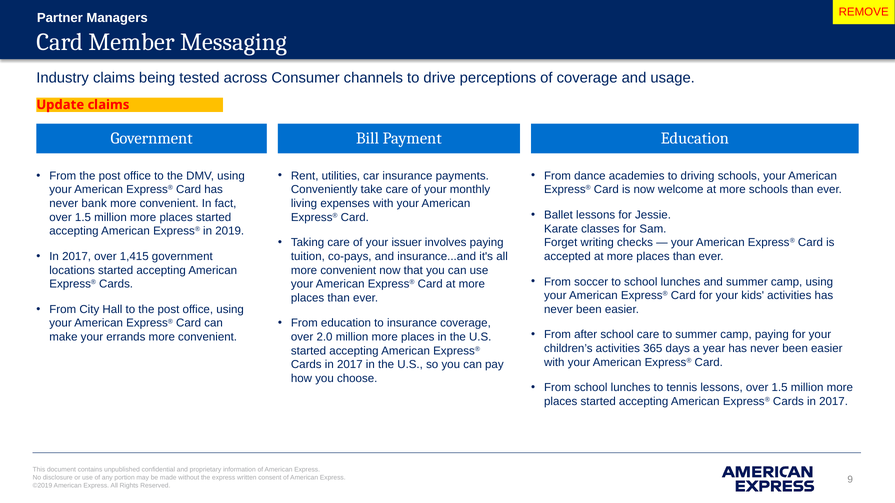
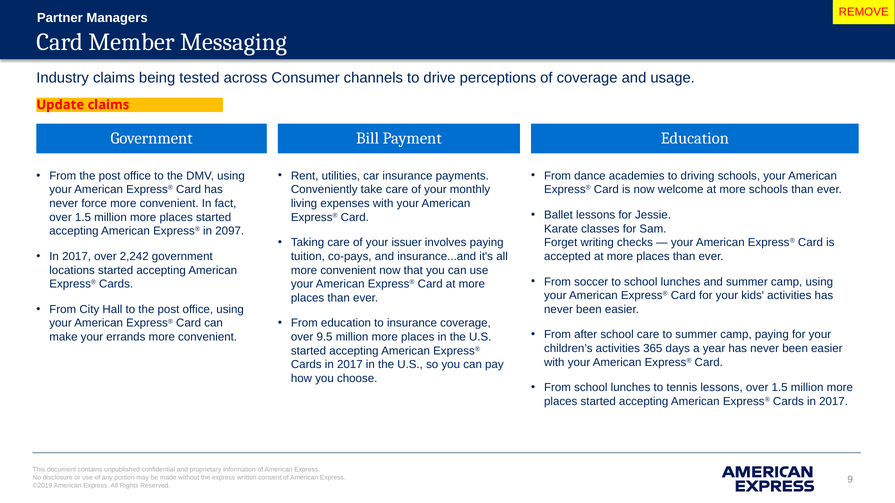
bank: bank -> force (94, 204)
2019: 2019 -> 2097 (230, 231)
1,415: 1,415 -> 2,242 (134, 257)
2.0: 2.0 -> 9.5 (325, 337)
